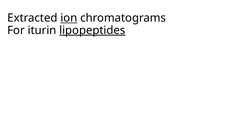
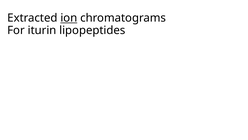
lipopeptides underline: present -> none (92, 30)
